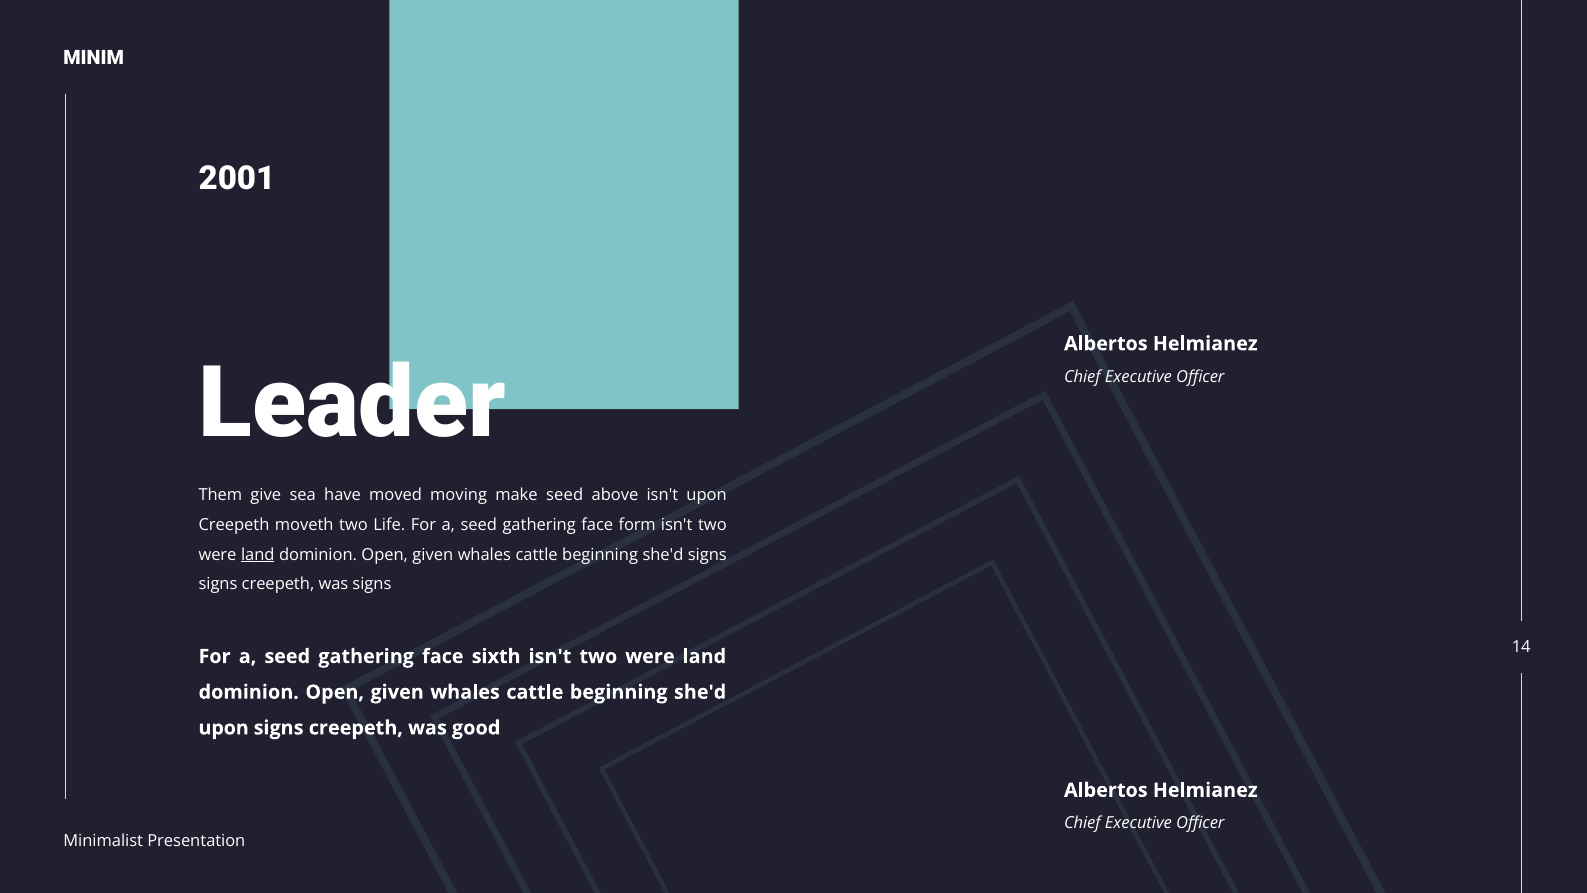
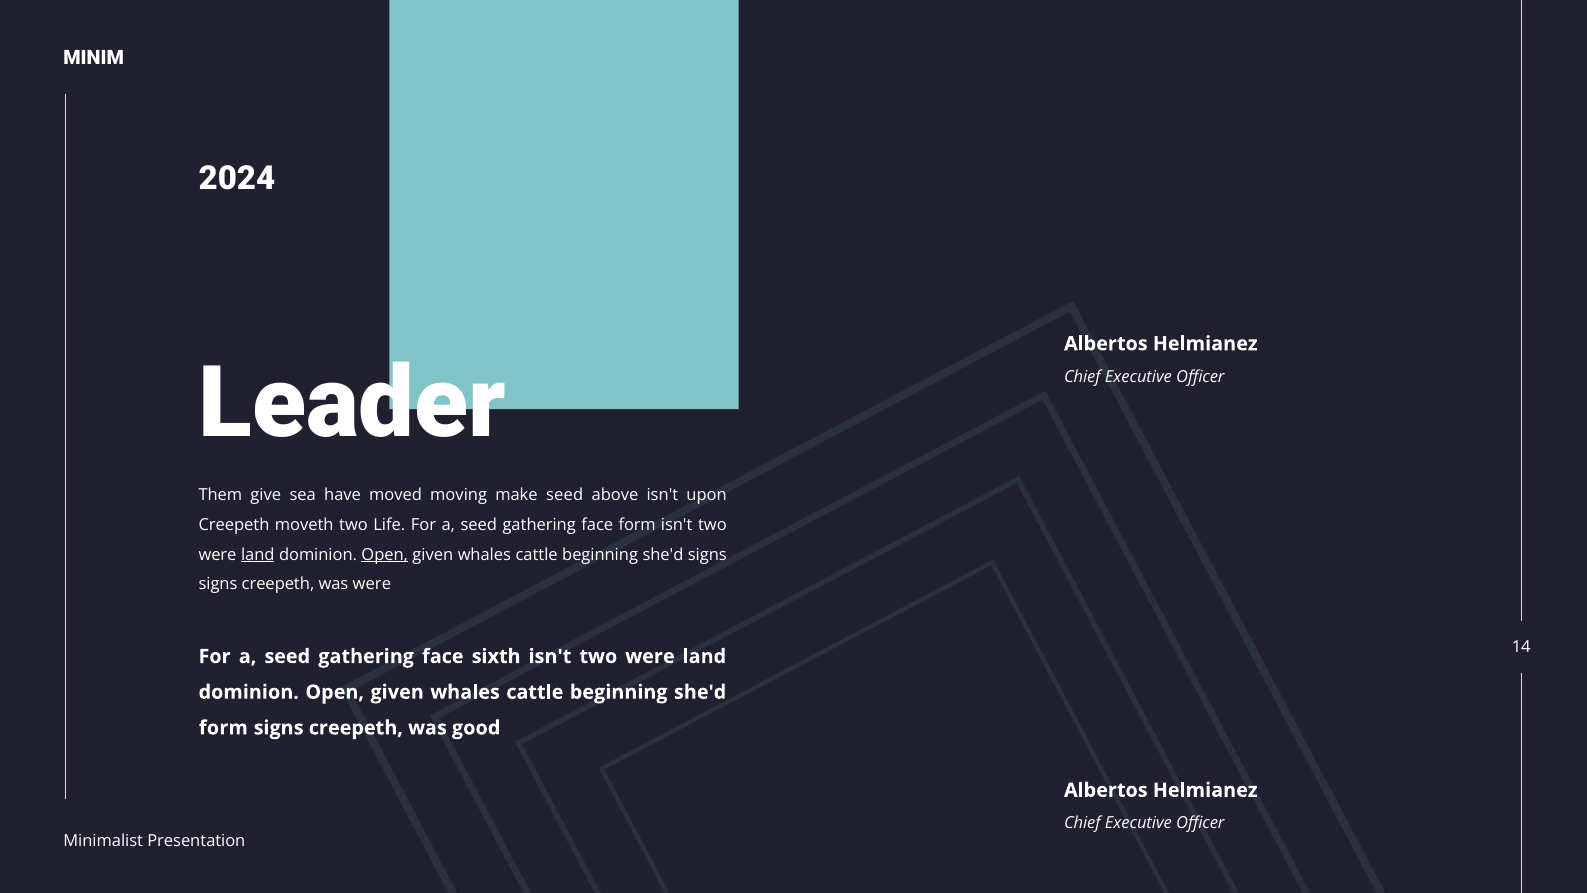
2001: 2001 -> 2024 (237, 178)
Open underline: none -> present (385, 554)
was signs: signs -> were (372, 584)
upon: upon -> form (223, 728)
